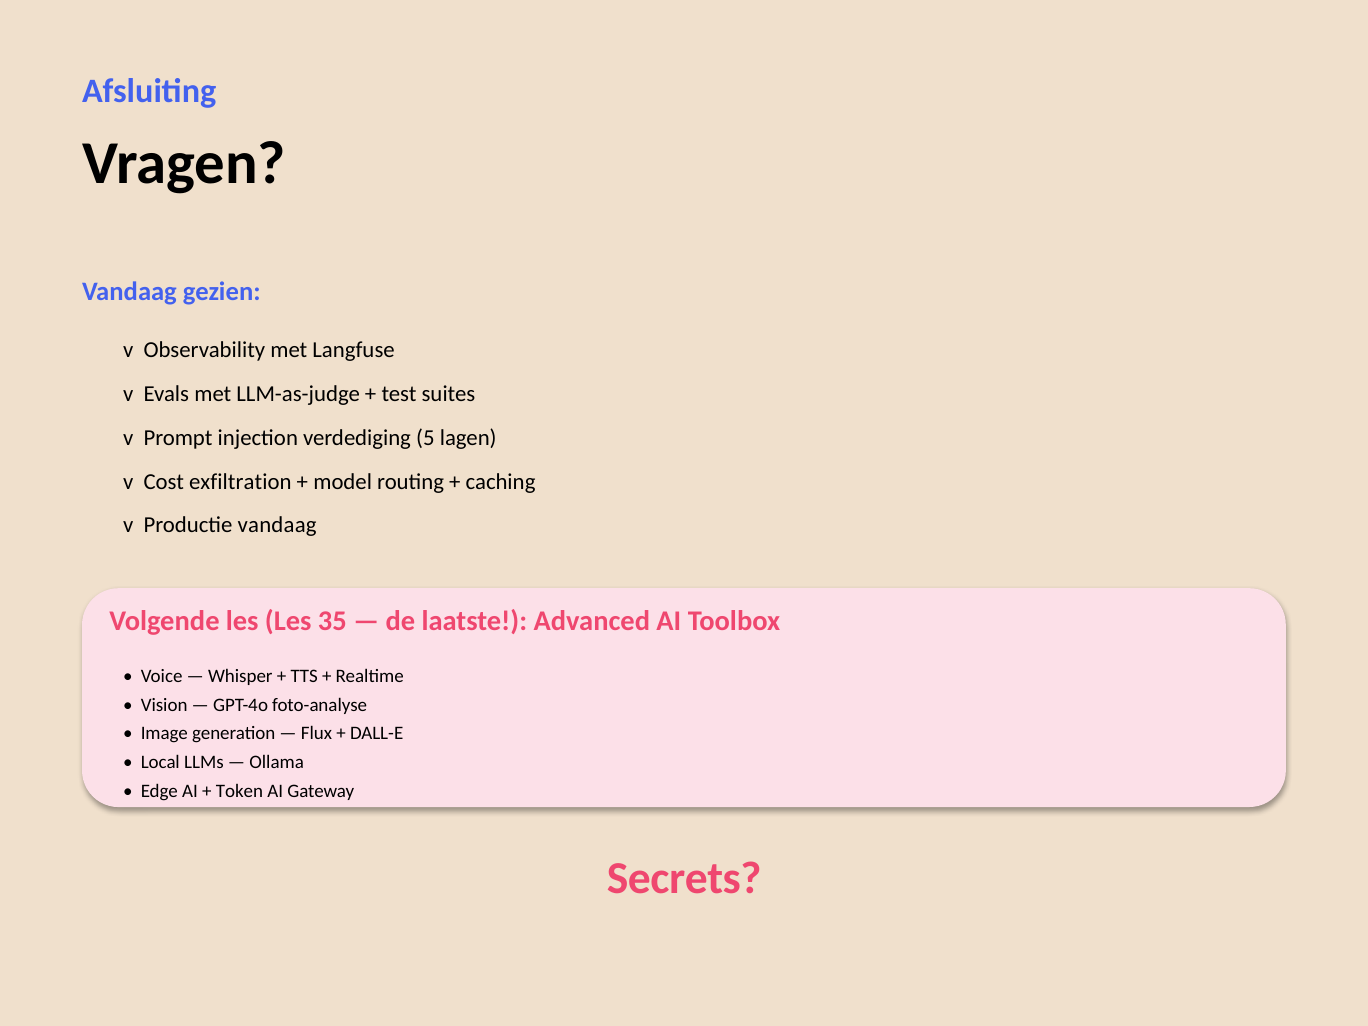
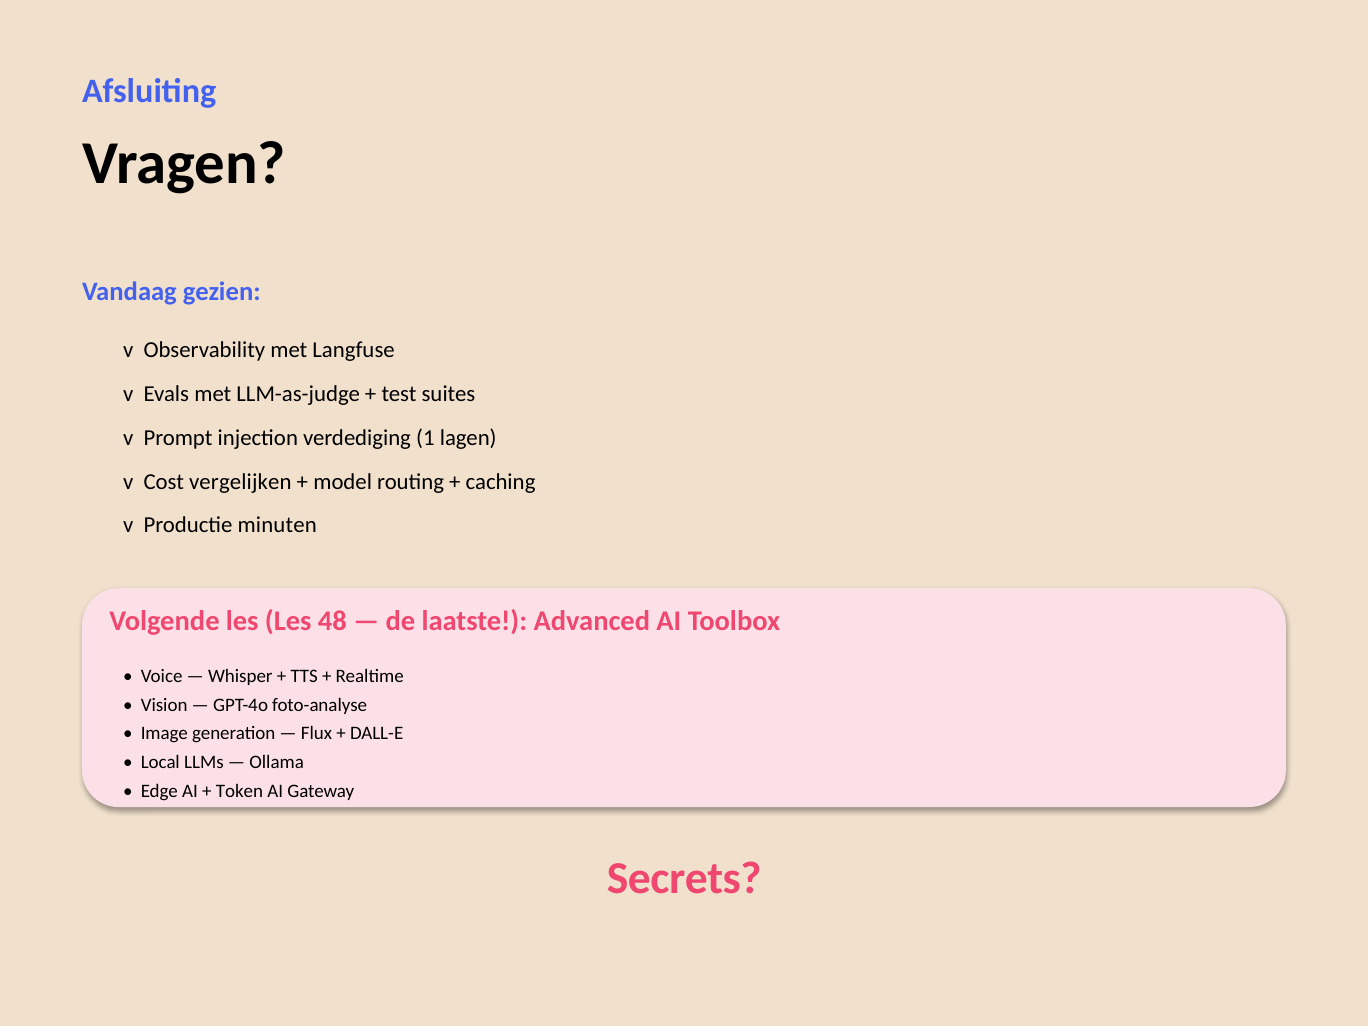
5: 5 -> 1 (425, 438)
exfiltration: exfiltration -> vergelijken (240, 482)
Productie vandaag: vandaag -> minuten (277, 525)
35: 35 -> 48 (332, 621)
